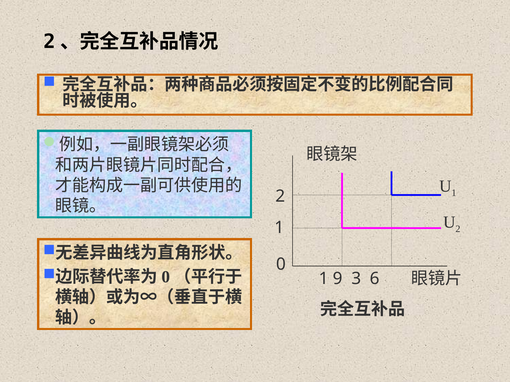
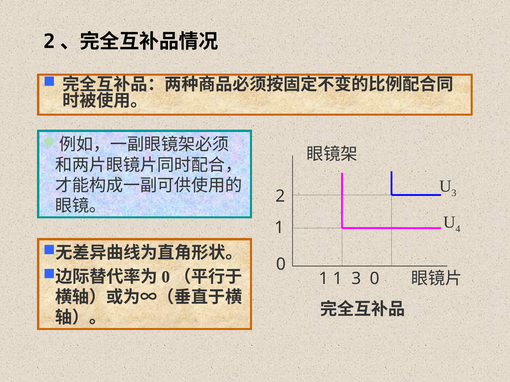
1: 1 -> 3 (454, 193)
2: 2 -> 4 (458, 229)
1 9: 9 -> 1 (338, 279)
3 6: 6 -> 0 (375, 279)
